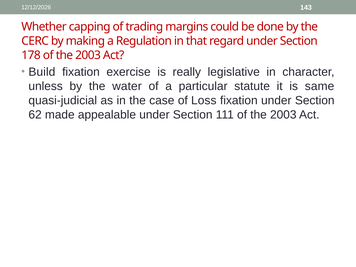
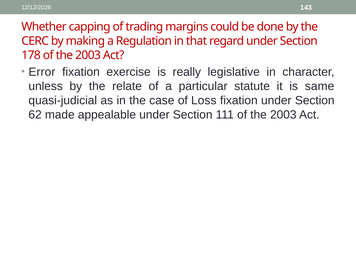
Build: Build -> Error (42, 72)
water: water -> relate (127, 86)
